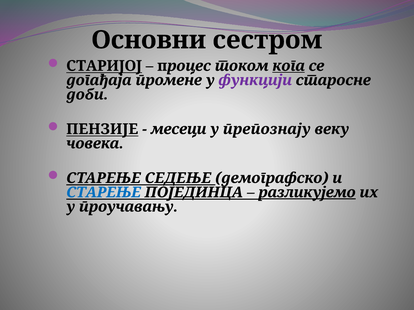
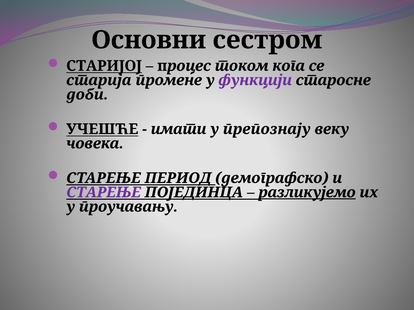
кога underline: present -> none (289, 66)
догађаја: догађаја -> старија (99, 80)
ПЕНЗИЈЕ: ПЕНЗИЈЕ -> УЧЕШЋЕ (102, 129)
месеци: месеци -> имати (179, 129)
СЕДЕЊЕ: СЕДЕЊЕ -> ПЕРИОД (178, 178)
СТАРЕЊЕ colour: blue -> purple (104, 193)
